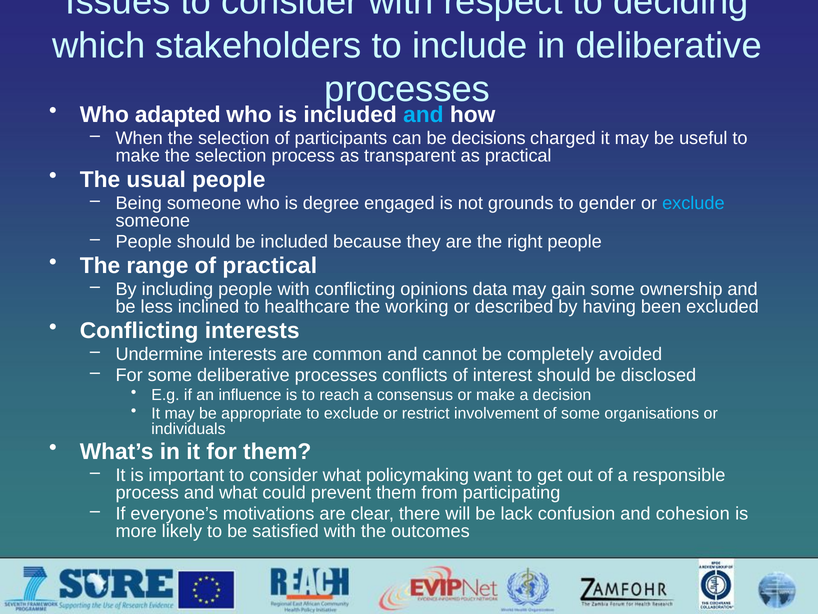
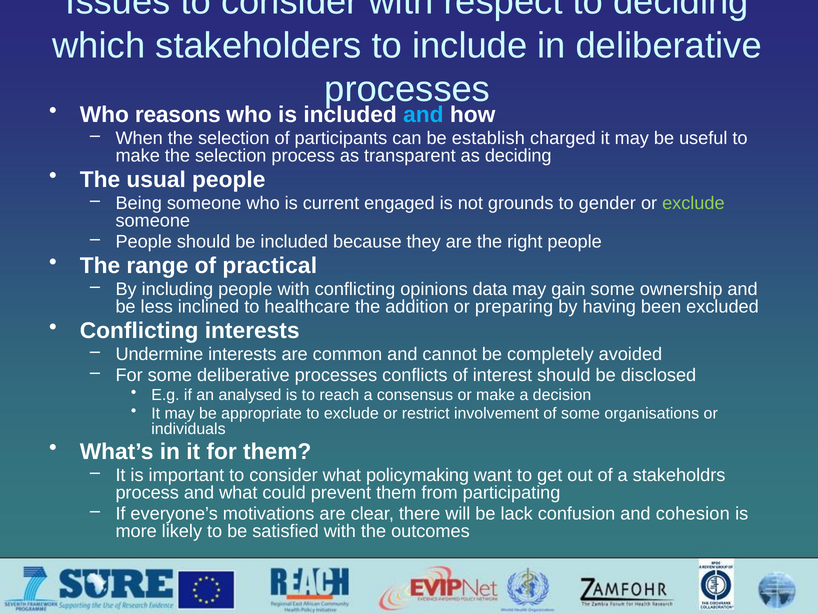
adapted: adapted -> reasons (178, 115)
decisions: decisions -> establish (488, 138)
as practical: practical -> deciding (518, 156)
degree: degree -> current (331, 203)
exclude colour: light blue -> light green (693, 203)
working: working -> addition (417, 307)
described: described -> preparing (514, 307)
influence: influence -> analysed (250, 395)
responsible: responsible -> stakeholdrs (679, 475)
